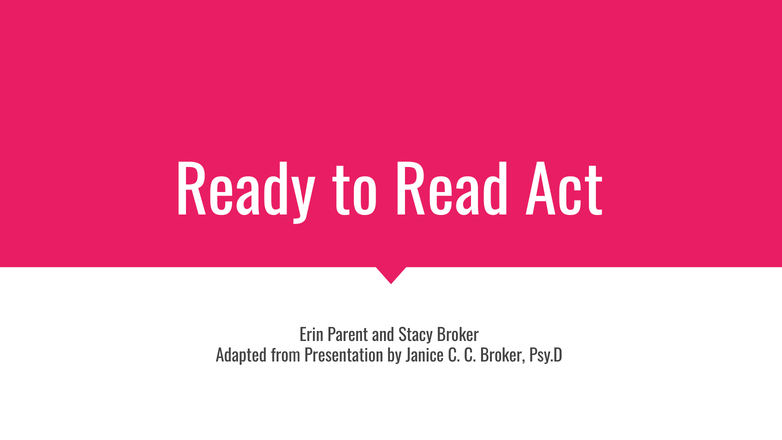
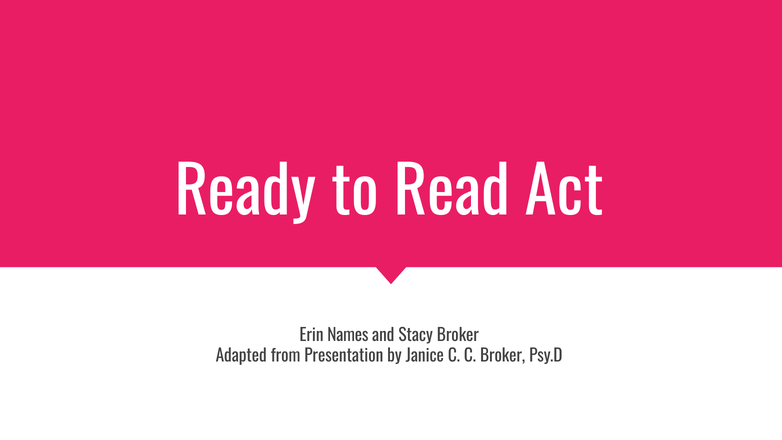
Parent: Parent -> Names (348, 335)
